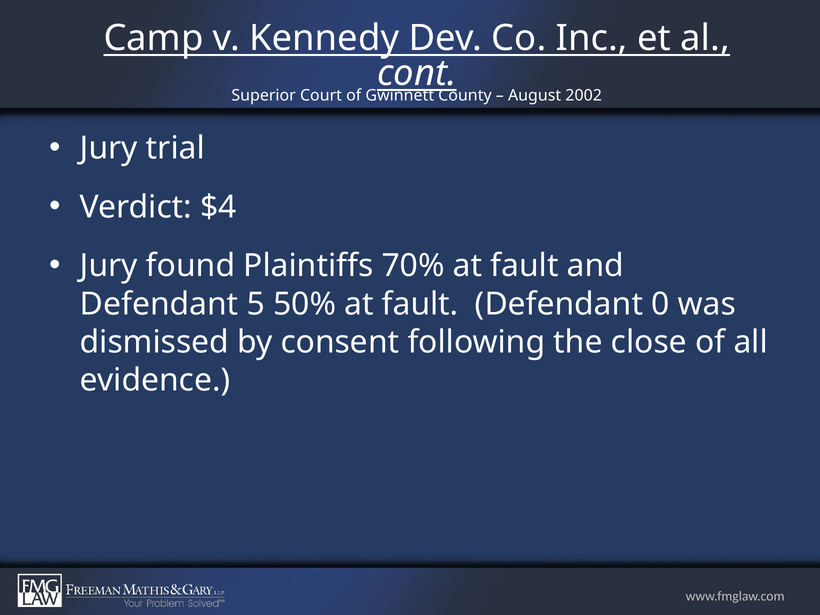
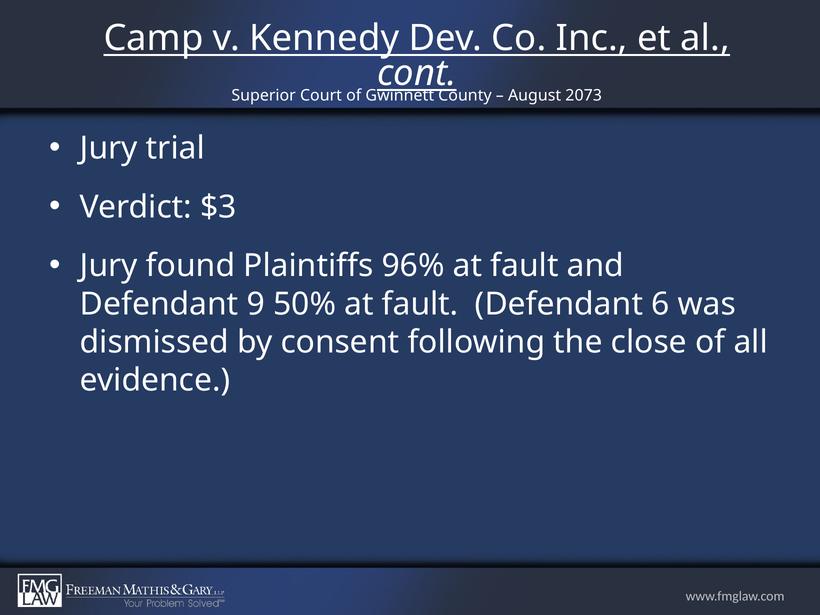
2002: 2002 -> 2073 (584, 95)
$4: $4 -> $3 (218, 207)
70%: 70% -> 96% (413, 266)
5: 5 -> 9 (256, 304)
0: 0 -> 6 (660, 304)
